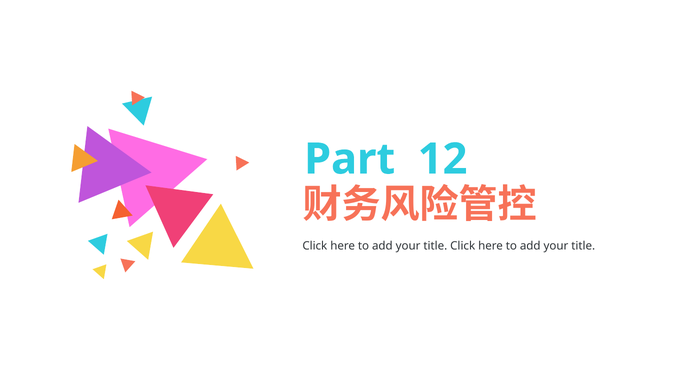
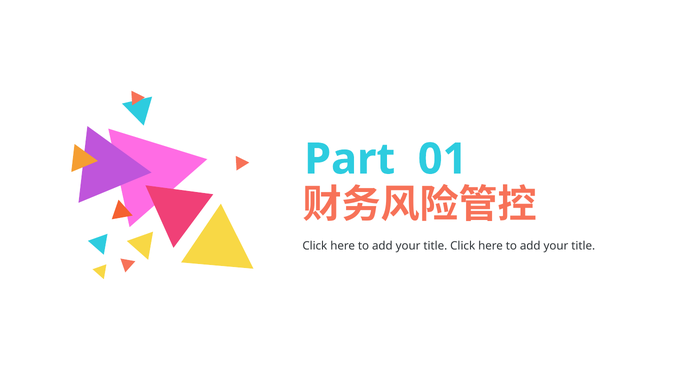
12: 12 -> 01 (443, 159)
